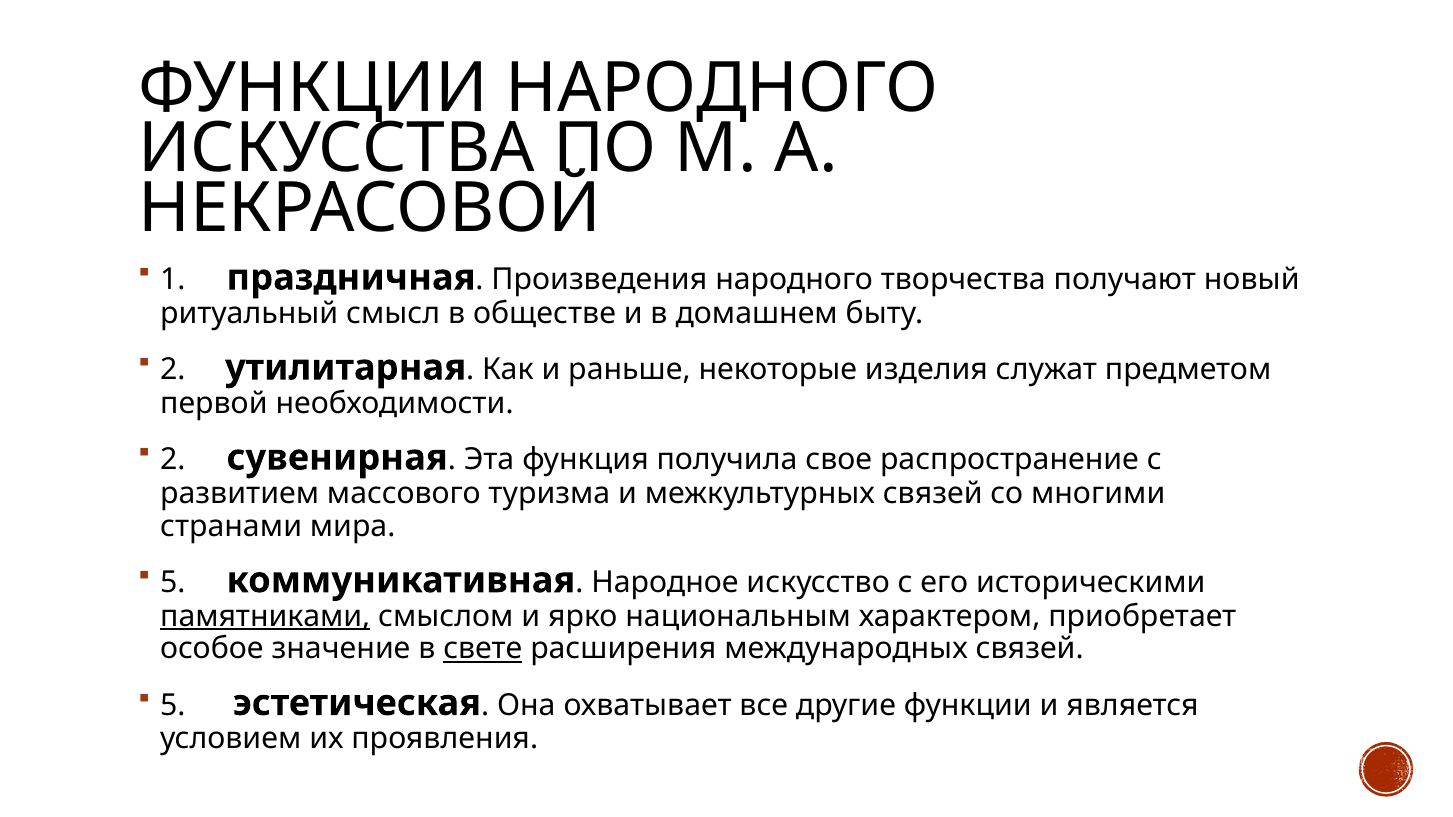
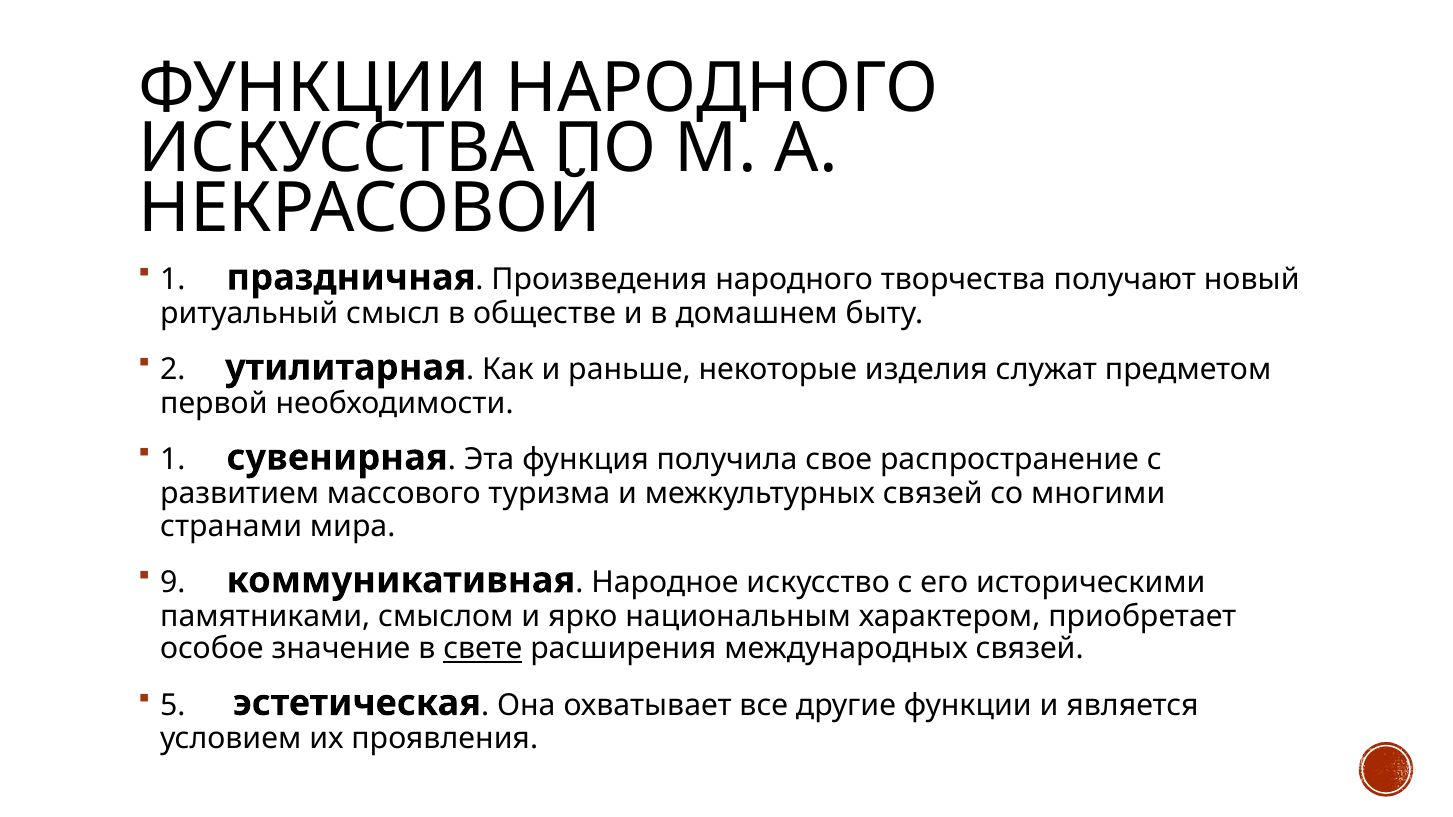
2: 2 -> 1 (173, 460)
5: 5 -> 9 (173, 583)
памятниками underline: present -> none (265, 617)
